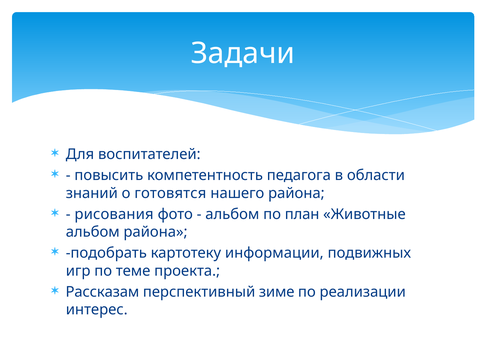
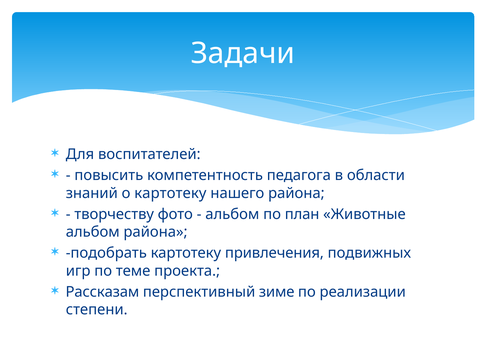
о готовятся: готовятся -> картотеку (170, 193)
рисования: рисования -> творчеству (114, 214)
информации: информации -> привлечения (274, 253)
интерес: интерес -> степени (97, 310)
